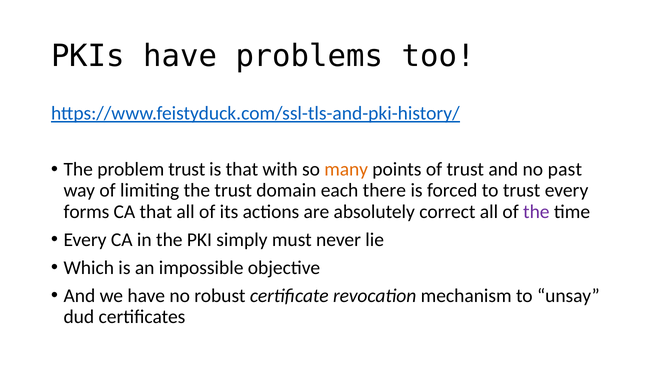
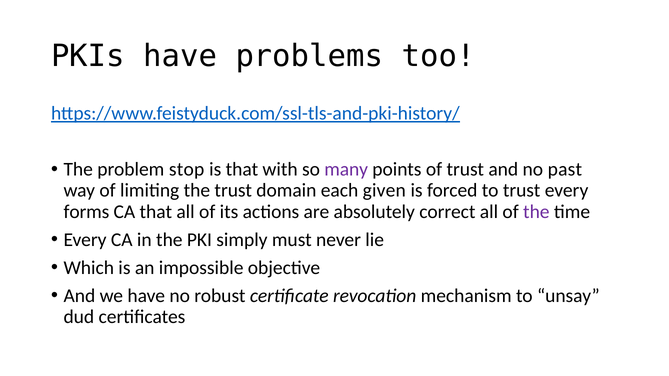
problem trust: trust -> stop (187, 170)
many colour: orange -> purple (346, 170)
there: there -> given (384, 191)
